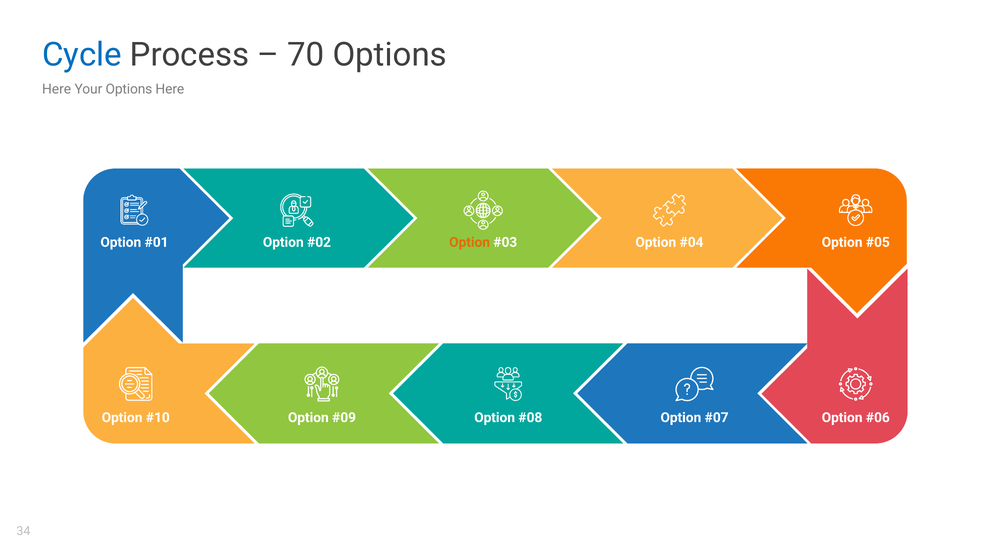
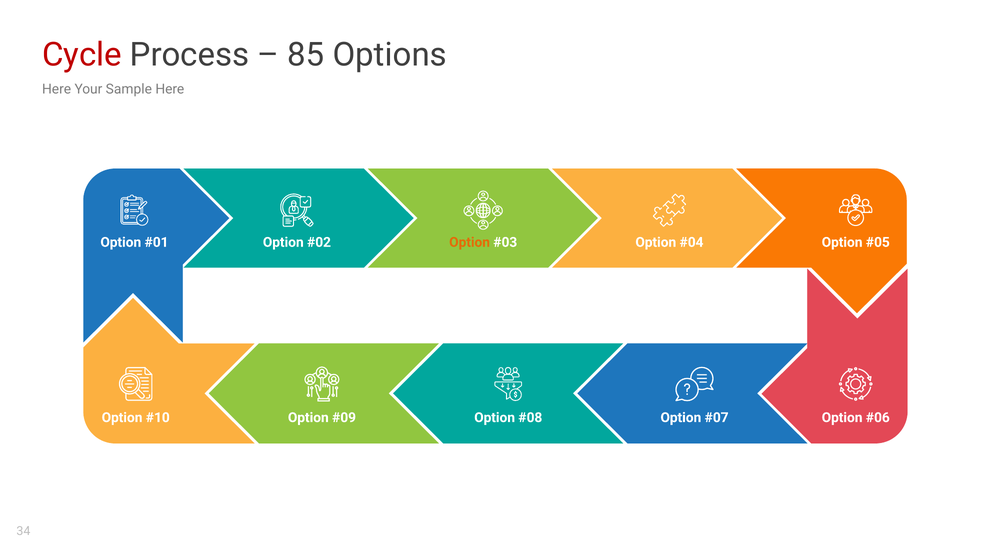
Cycle colour: blue -> red (82, 55)
70: 70 -> 85 (306, 55)
Your Options: Options -> Sample (129, 89)
